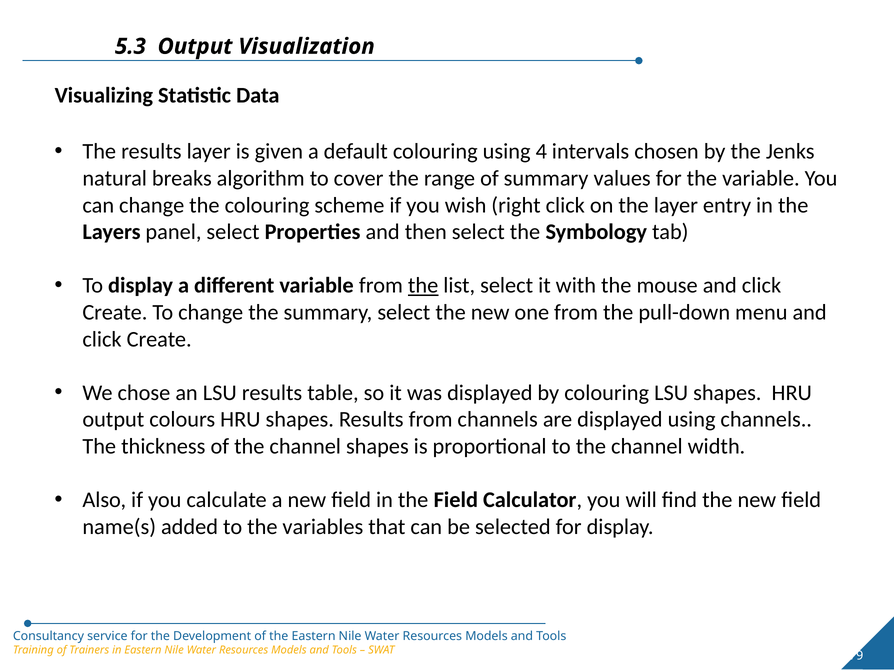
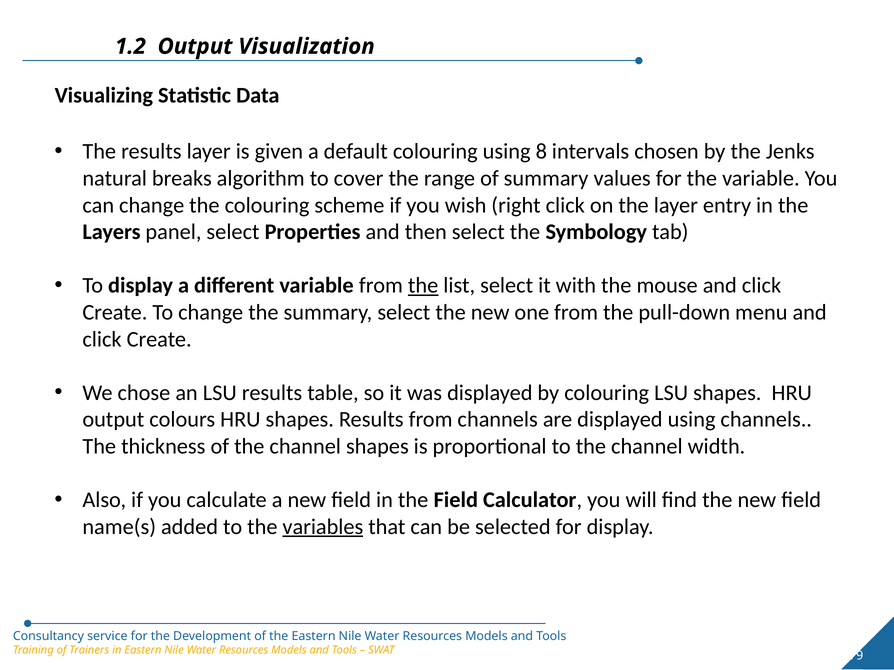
5.3: 5.3 -> 1.2 (130, 46)
4: 4 -> 8 (541, 152)
variables underline: none -> present (323, 527)
